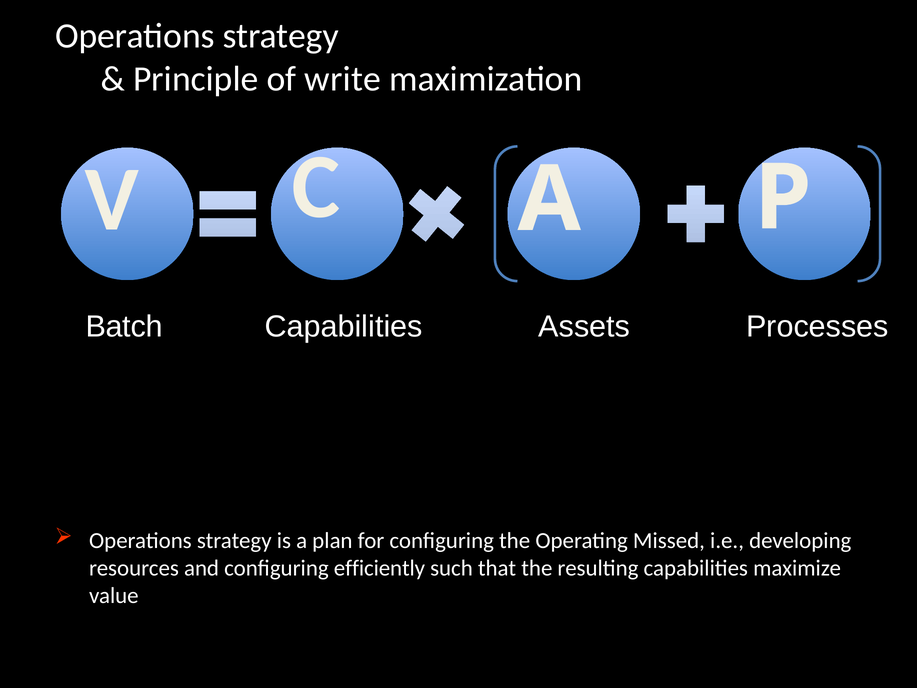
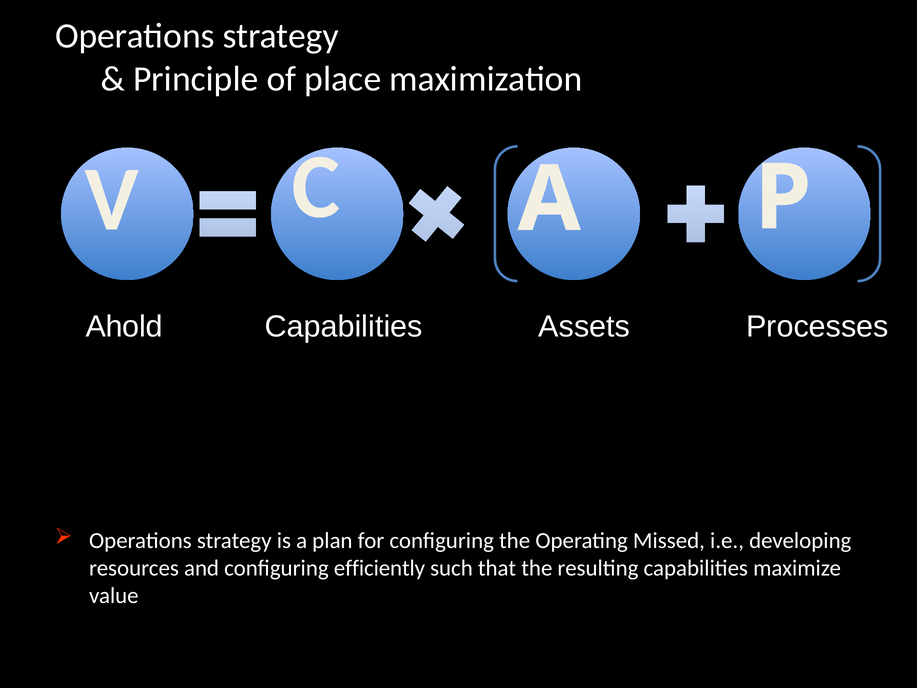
write: write -> place (343, 79)
Batch: Batch -> Ahold (124, 326)
